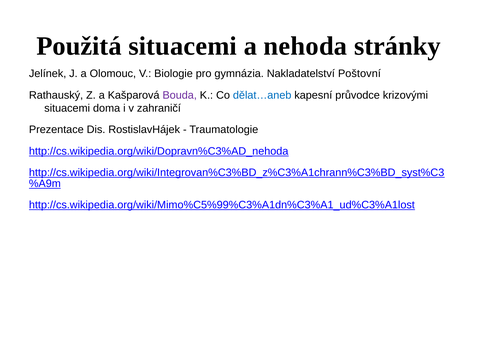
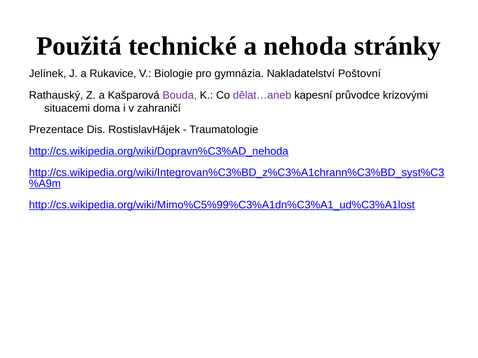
Použitá situacemi: situacemi -> technické (183, 46)
Olomouc: Olomouc -> Rukavice (113, 74)
dělat…aneb colour: blue -> purple (262, 95)
